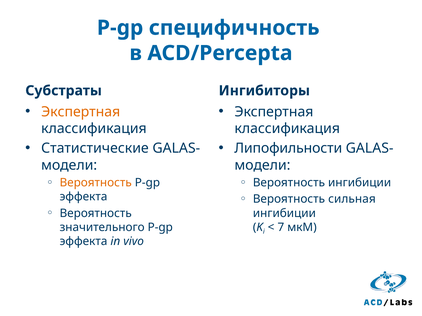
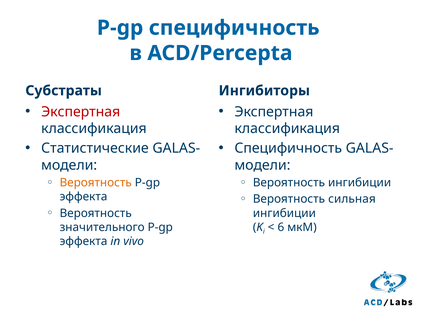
Экспертная colour: orange -> red (81, 112)
Липофильности: Липофильности -> Специфичность (288, 148)
7: 7 -> 6 (281, 228)
